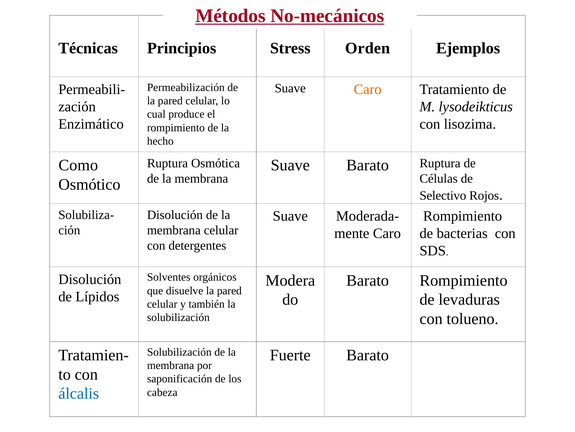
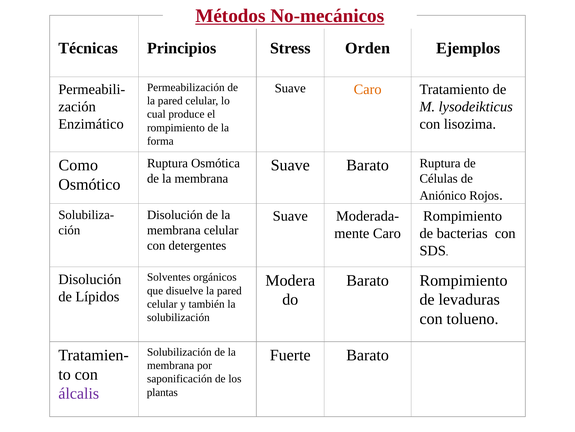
hecho: hecho -> forma (160, 141)
Selectivo: Selectivo -> Aniónico (443, 195)
álcalis colour: blue -> purple (79, 393)
cabeza: cabeza -> plantas (162, 392)
